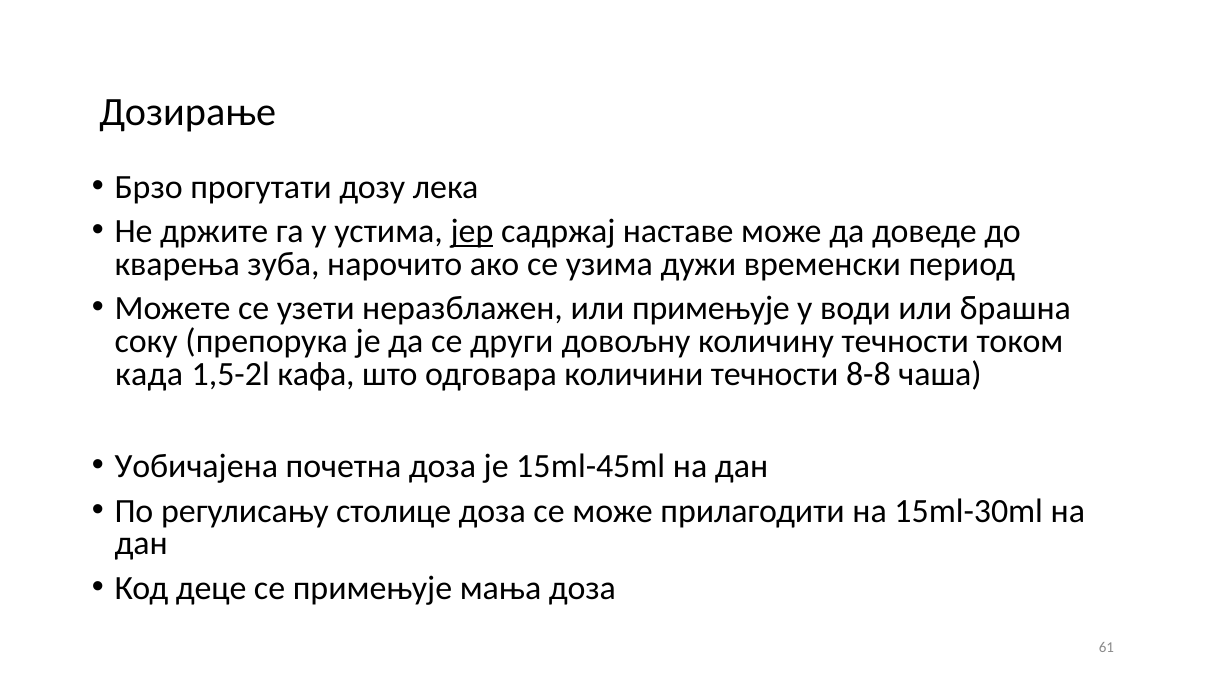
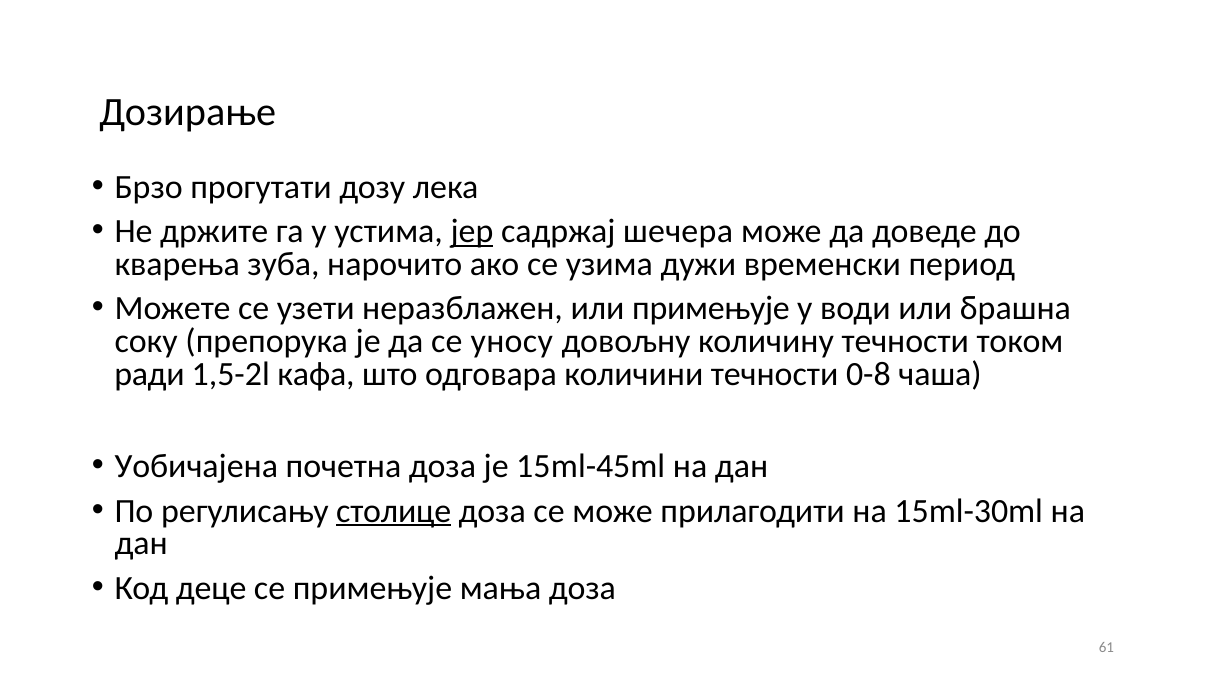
наставе: наставе -> шечера (678, 231)
други: други -> уносу (512, 342)
када: када -> ради (149, 375)
8-8: 8-8 -> 0-8 (868, 375)
столице underline: none -> present (394, 511)
